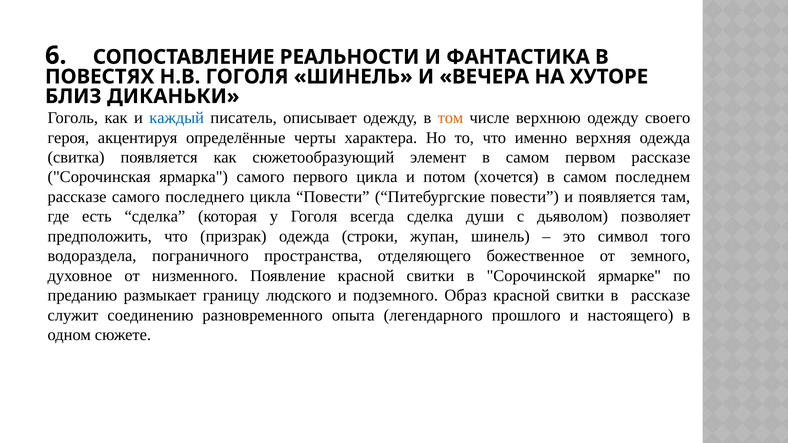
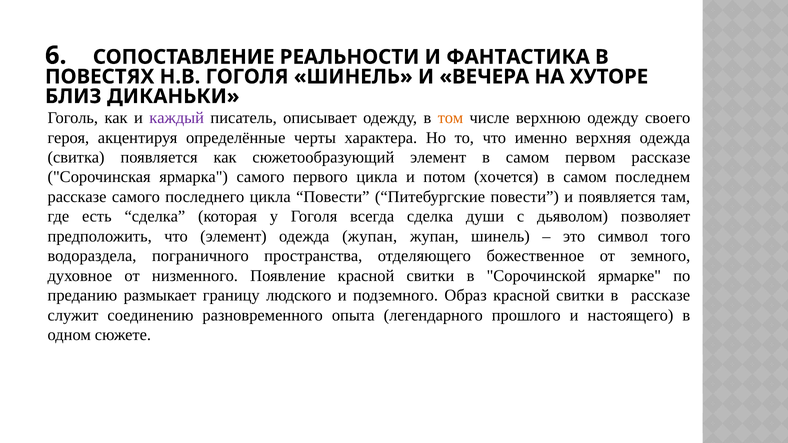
каждый colour: blue -> purple (177, 118)
что призрак: призрак -> элемент (233, 236)
одежда строки: строки -> жупан (370, 236)
